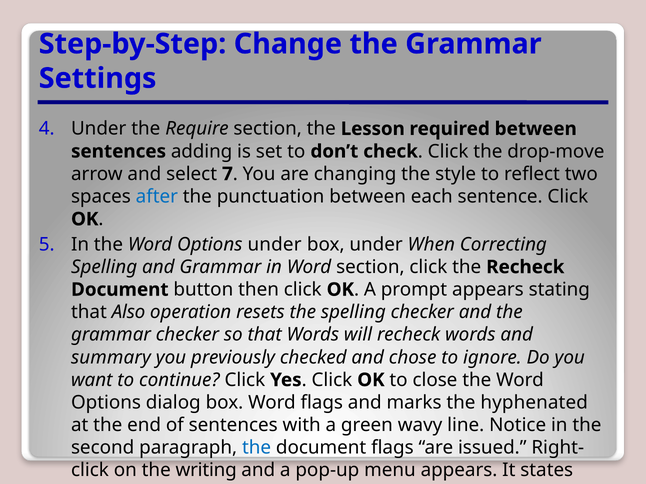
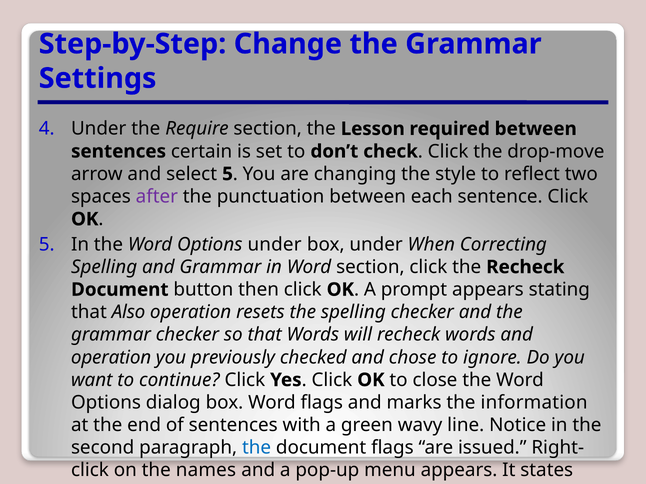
adding: adding -> certain (202, 152)
select 7: 7 -> 5 (227, 174)
after colour: blue -> purple (157, 197)
summary: summary -> operation (111, 358)
hyphenated: hyphenated -> information (534, 403)
writing: writing -> names (206, 471)
